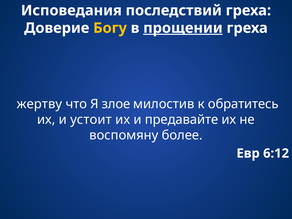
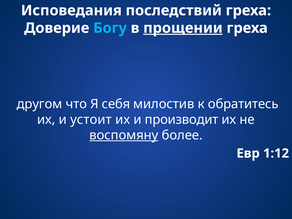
Богу colour: yellow -> light blue (110, 28)
жертву: жертву -> другом (39, 104)
злое: злое -> себя (116, 104)
предавайте: предавайте -> производит (182, 120)
воспомяну underline: none -> present (124, 135)
6:12: 6:12 -> 1:12 (276, 153)
